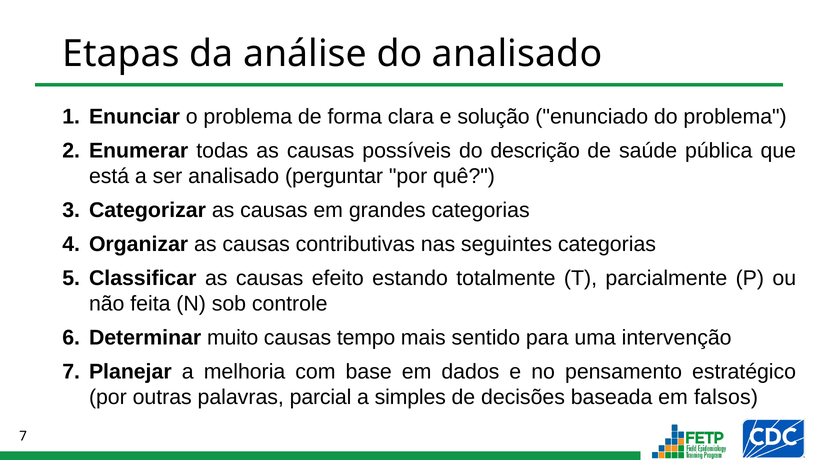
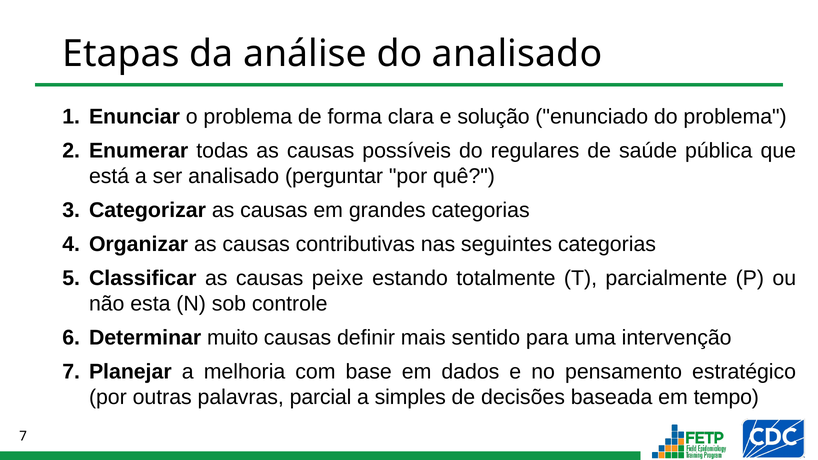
descrição: descrição -> regulares (535, 151)
efeito: efeito -> peixe (338, 278)
feita: feita -> esta (150, 304)
tempo: tempo -> definir (366, 338)
falsos: falsos -> tempo (726, 398)
